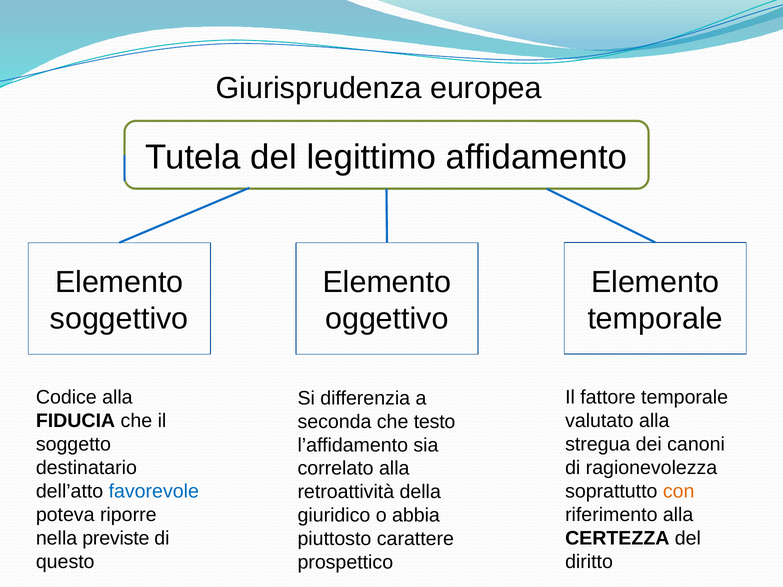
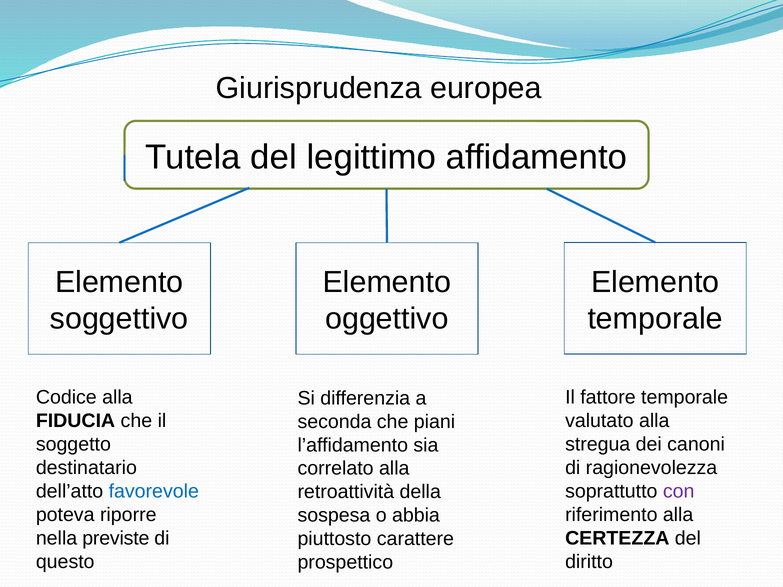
testo: testo -> piani (434, 422)
con colour: orange -> purple (679, 492)
giuridico: giuridico -> sospesa (334, 516)
